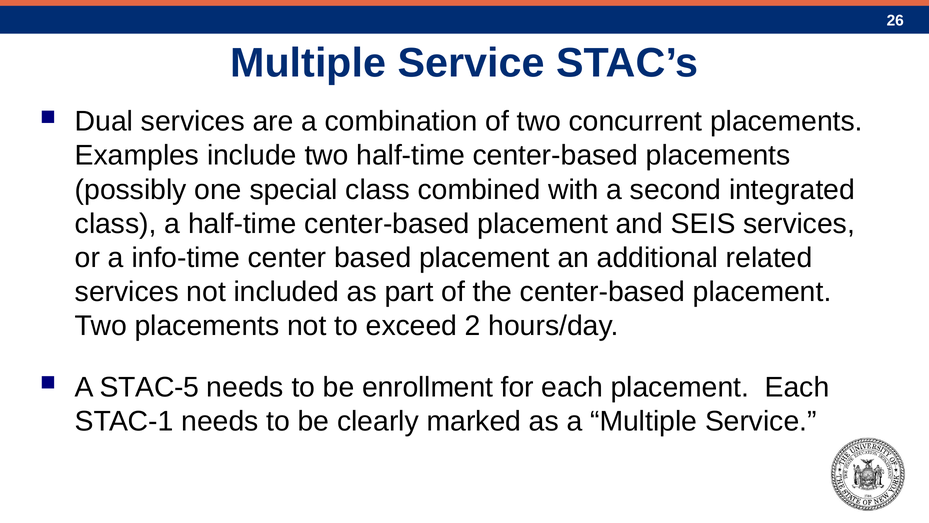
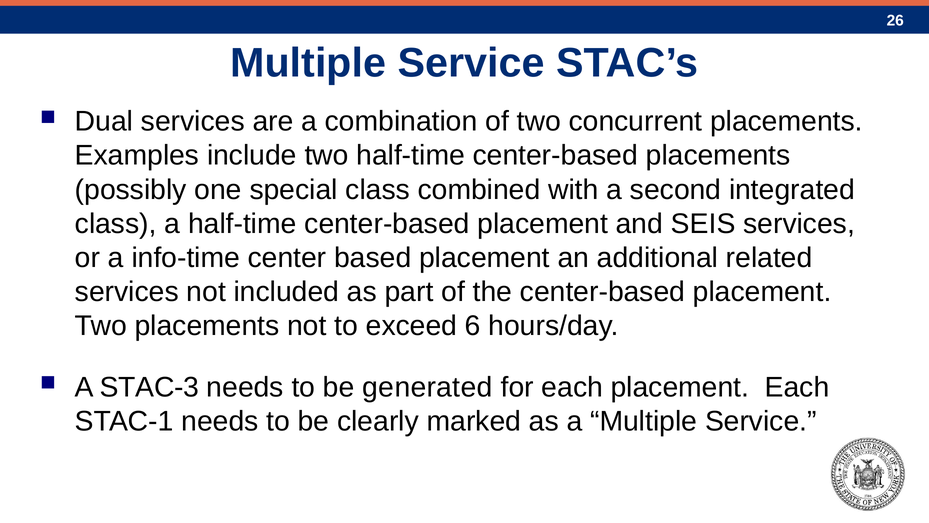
2: 2 -> 6 (473, 326)
STAC-5: STAC-5 -> STAC-3 (150, 387)
enrollment: enrollment -> generated (427, 387)
